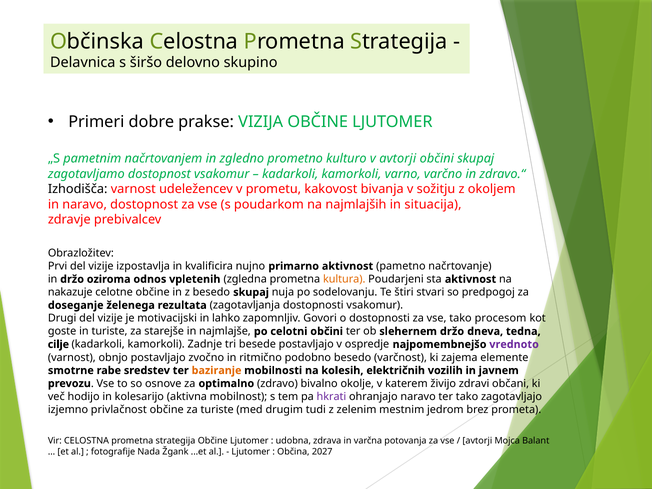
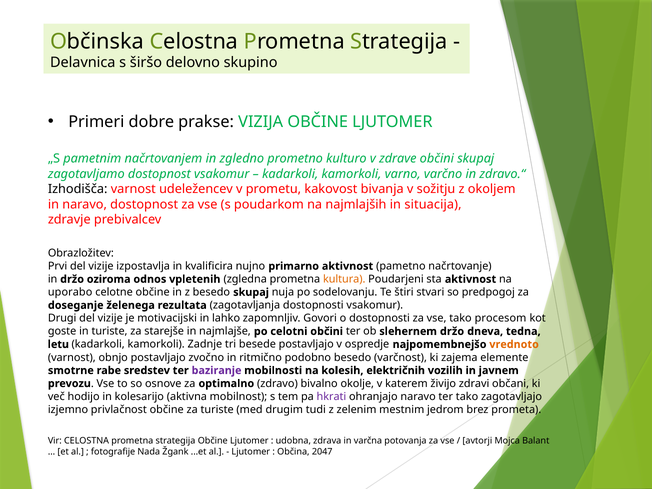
v avtorji: avtorji -> zdrave (398, 159)
nakazuje: nakazuje -> uporabo (70, 292)
cilje: cilje -> letu (58, 344)
vrednoto colour: purple -> orange (514, 344)
baziranje colour: orange -> purple (217, 370)
2027: 2027 -> 2047 (322, 452)
